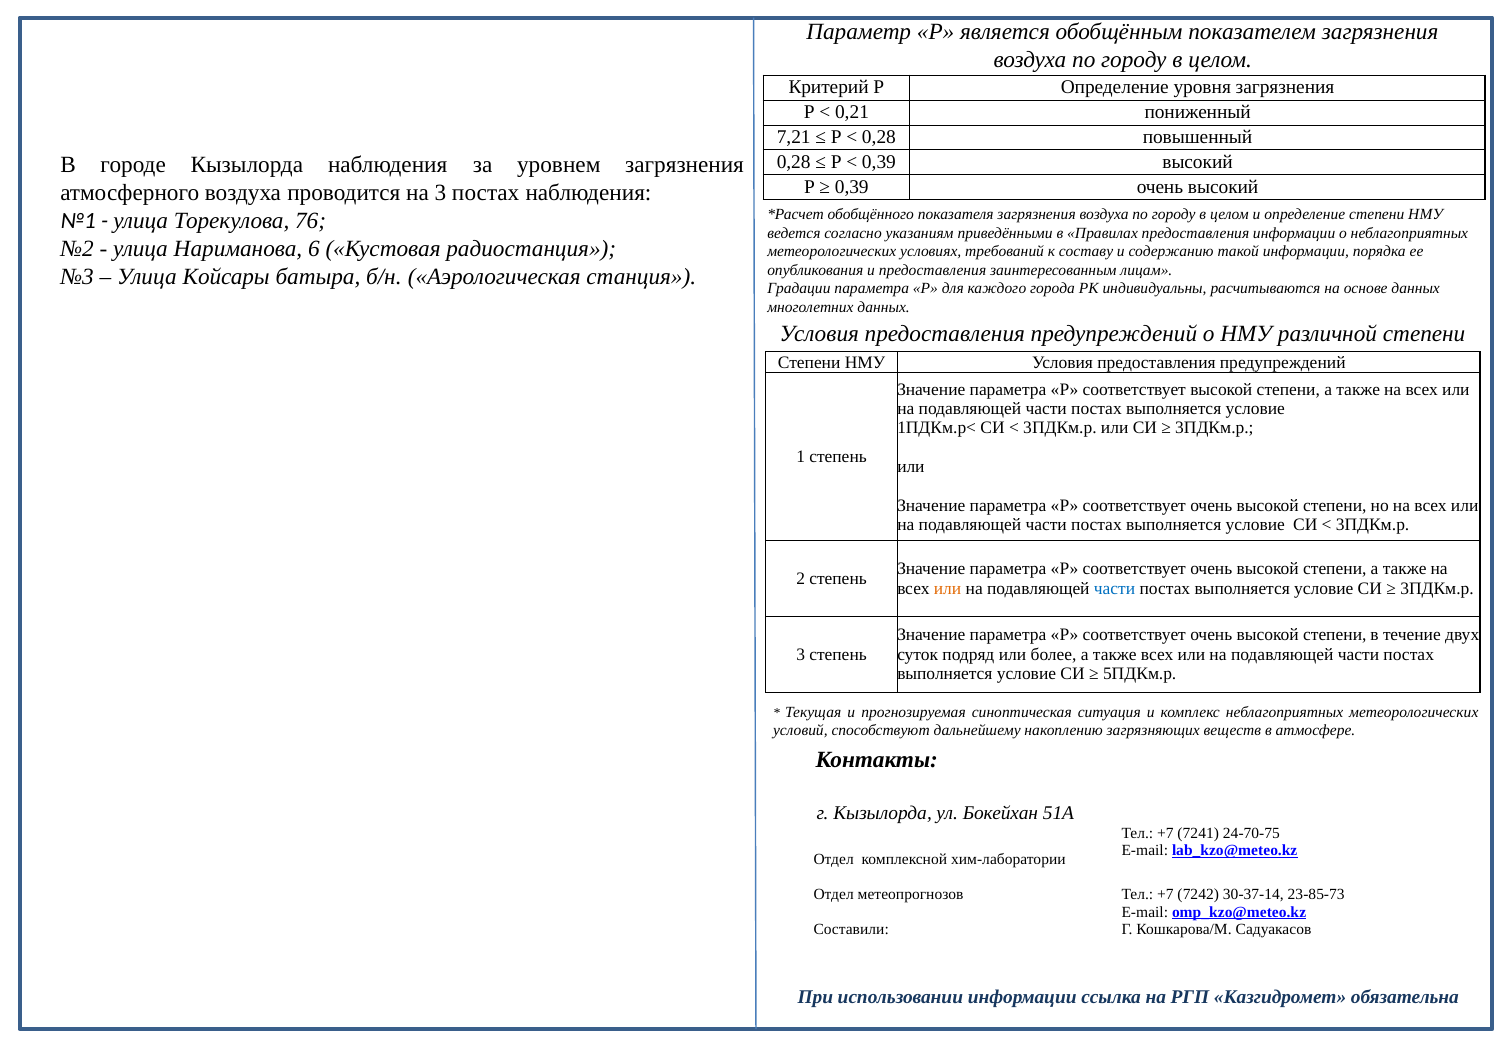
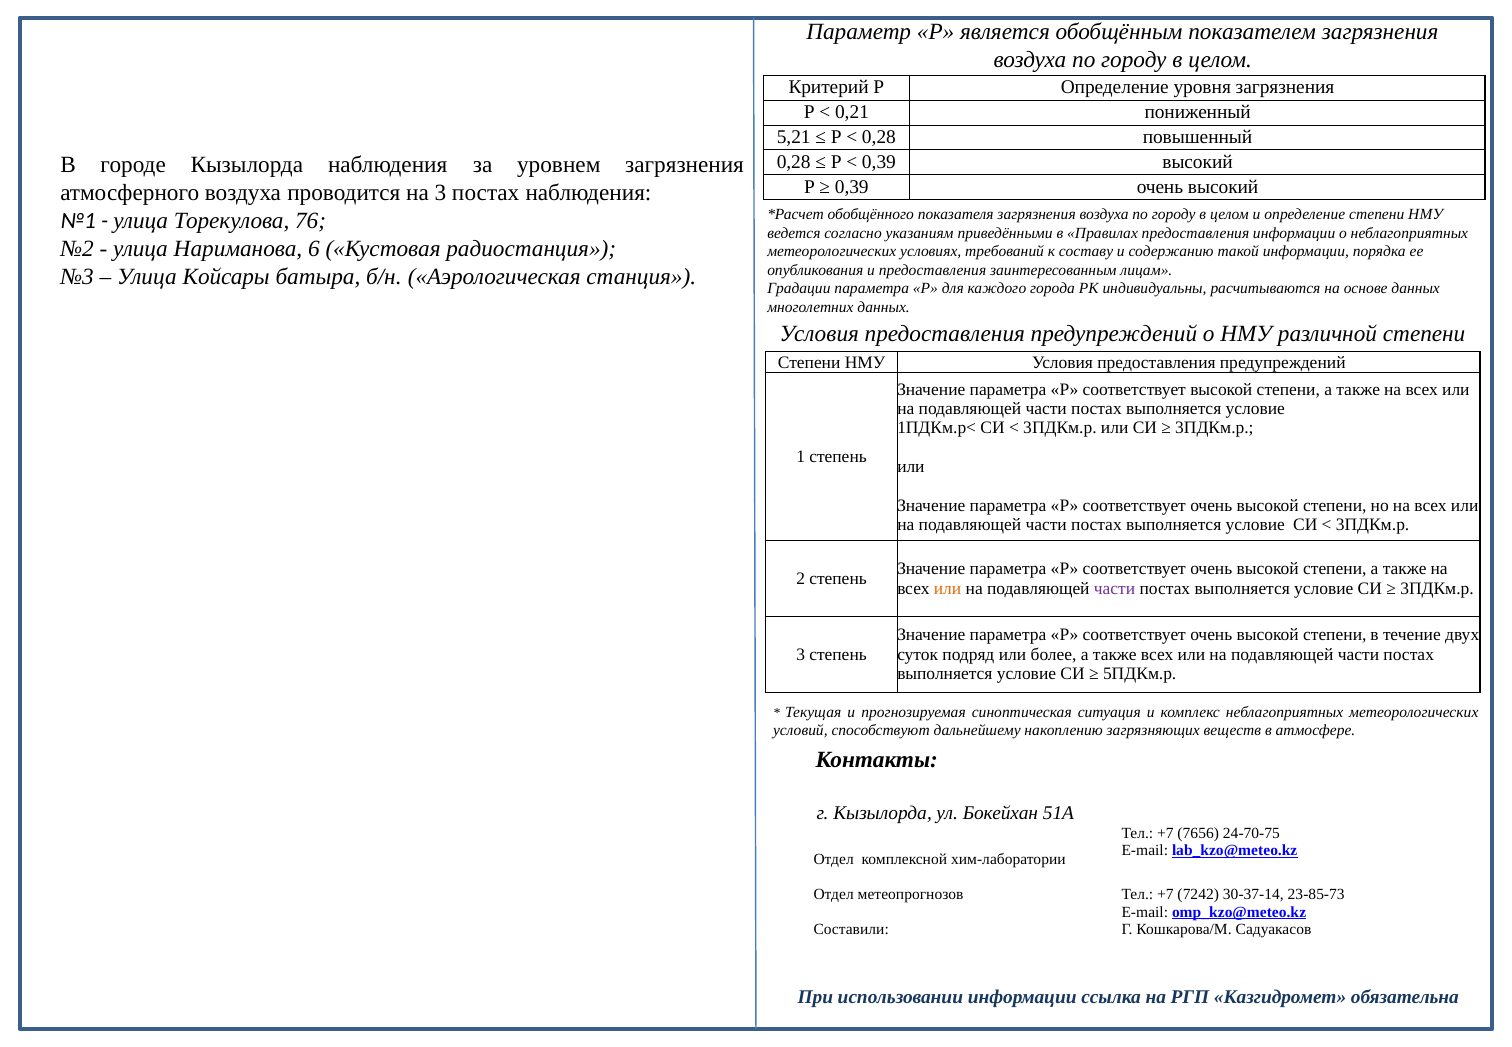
7,21: 7,21 -> 5,21 (794, 137)
части colour: blue -> purple (1115, 588)
7241: 7241 -> 7656 (1198, 833)
